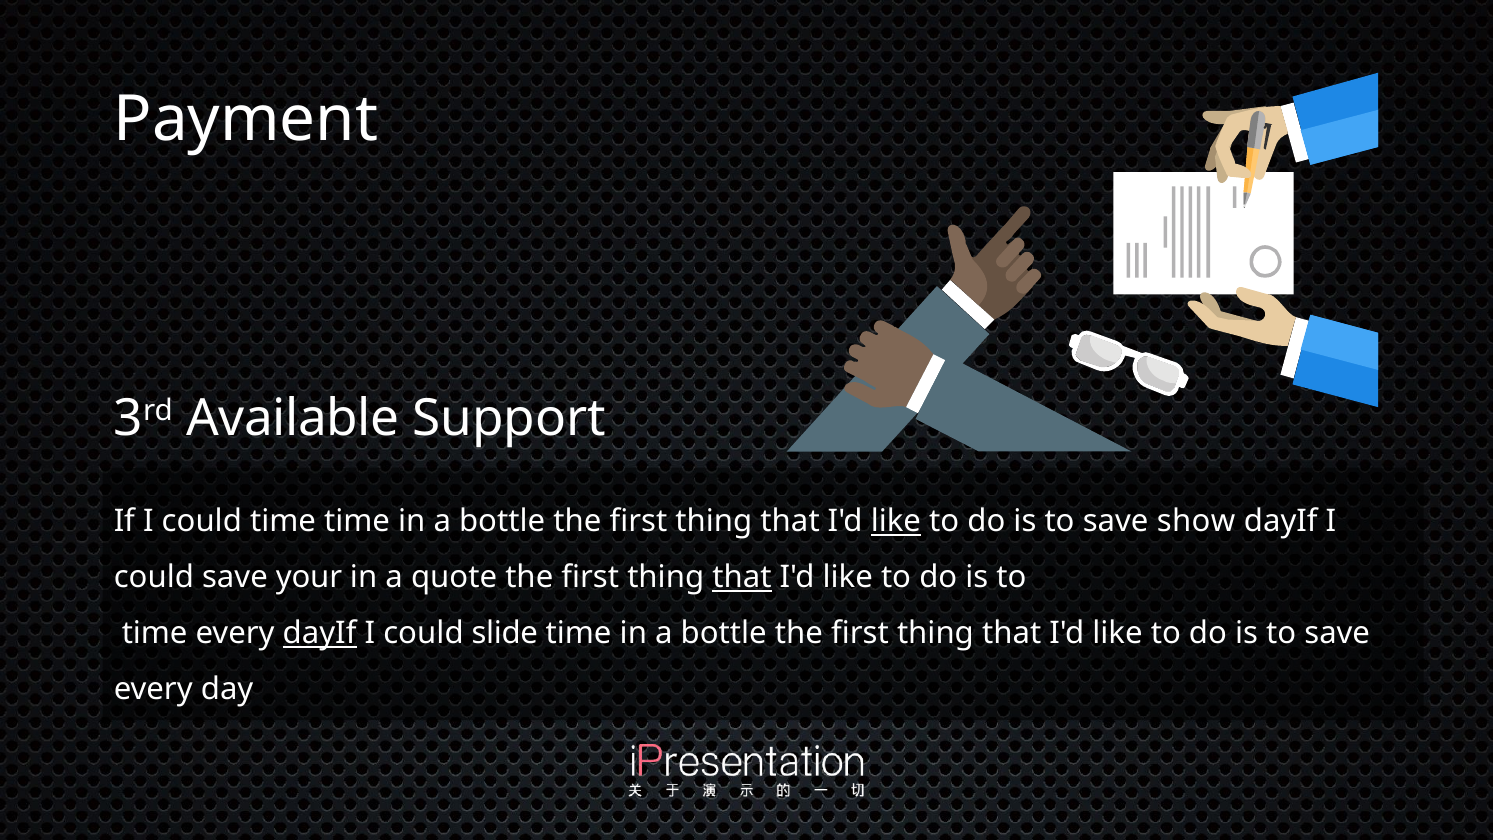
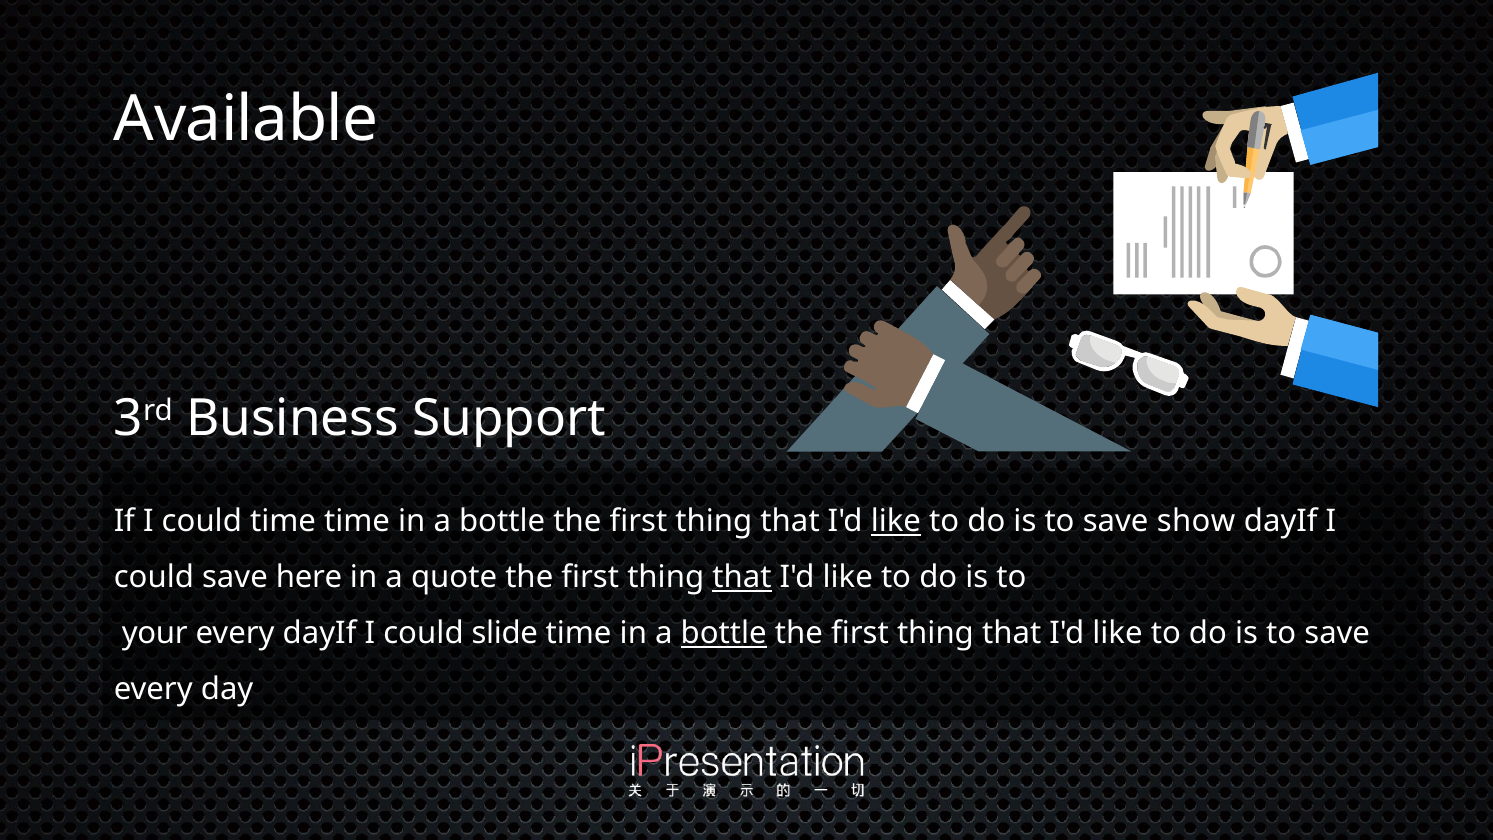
Payment: Payment -> Available (246, 119)
Available: Available -> Business (293, 419)
your: your -> here (309, 577)
time: time -> your (155, 633)
dayIf underline: present -> none (320, 633)
bottle underline: none -> present (724, 633)
